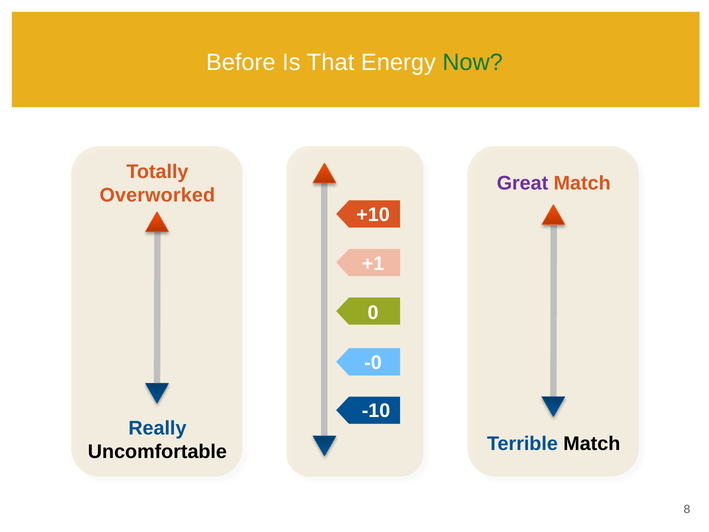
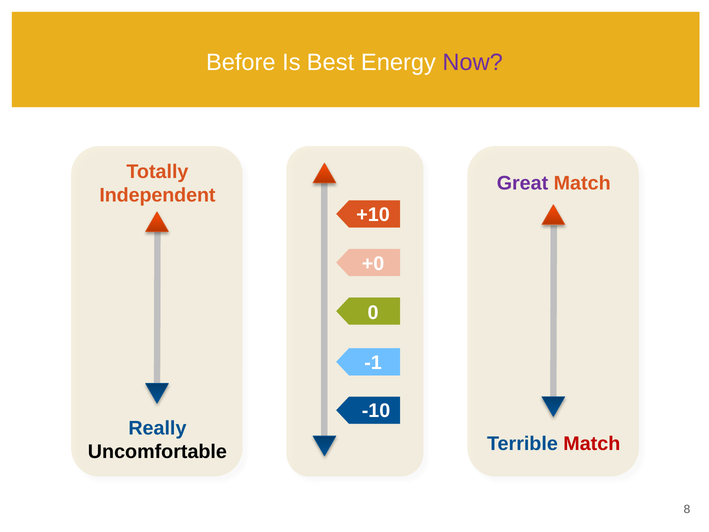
That: That -> Best (331, 63)
Now colour: green -> purple (473, 63)
Overworked: Overworked -> Independent (157, 195)
+1: +1 -> +0 (373, 264)
-0: -0 -> -1 (373, 363)
Match colour: black -> red (592, 443)
